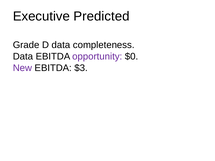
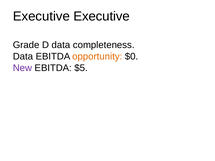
Executive Predicted: Predicted -> Executive (102, 16)
opportunity colour: purple -> orange (97, 57)
$3: $3 -> $5 (81, 68)
